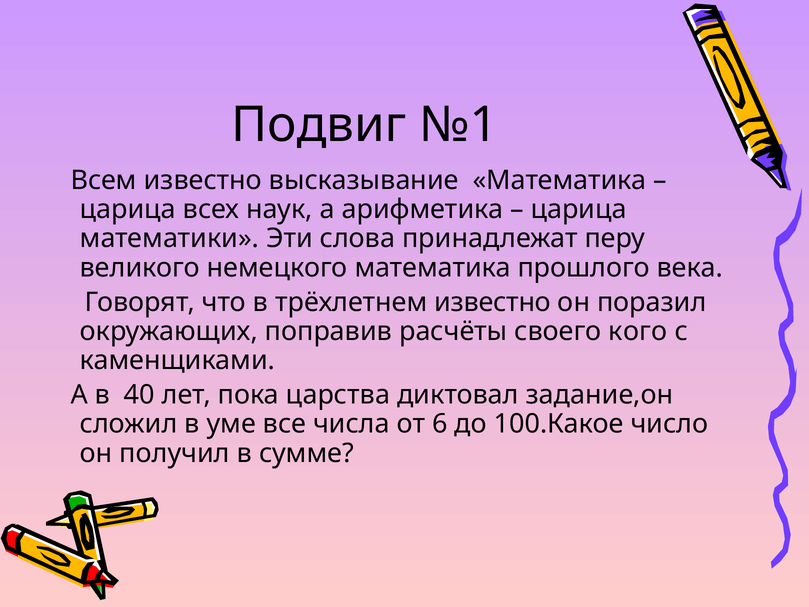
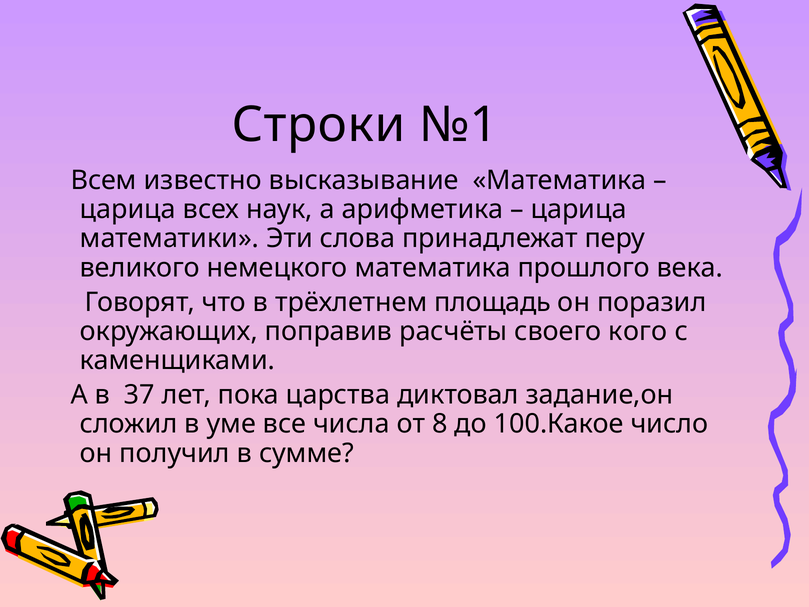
Подвиг: Подвиг -> Строки (319, 125)
трёхлетнем известно: известно -> площадь (493, 302)
40: 40 -> 37 (139, 395)
6: 6 -> 8 (440, 424)
